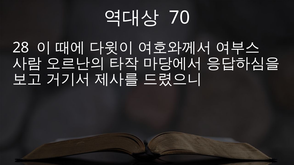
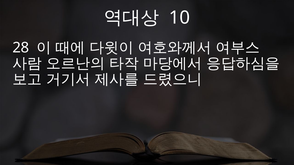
70: 70 -> 10 (180, 18)
